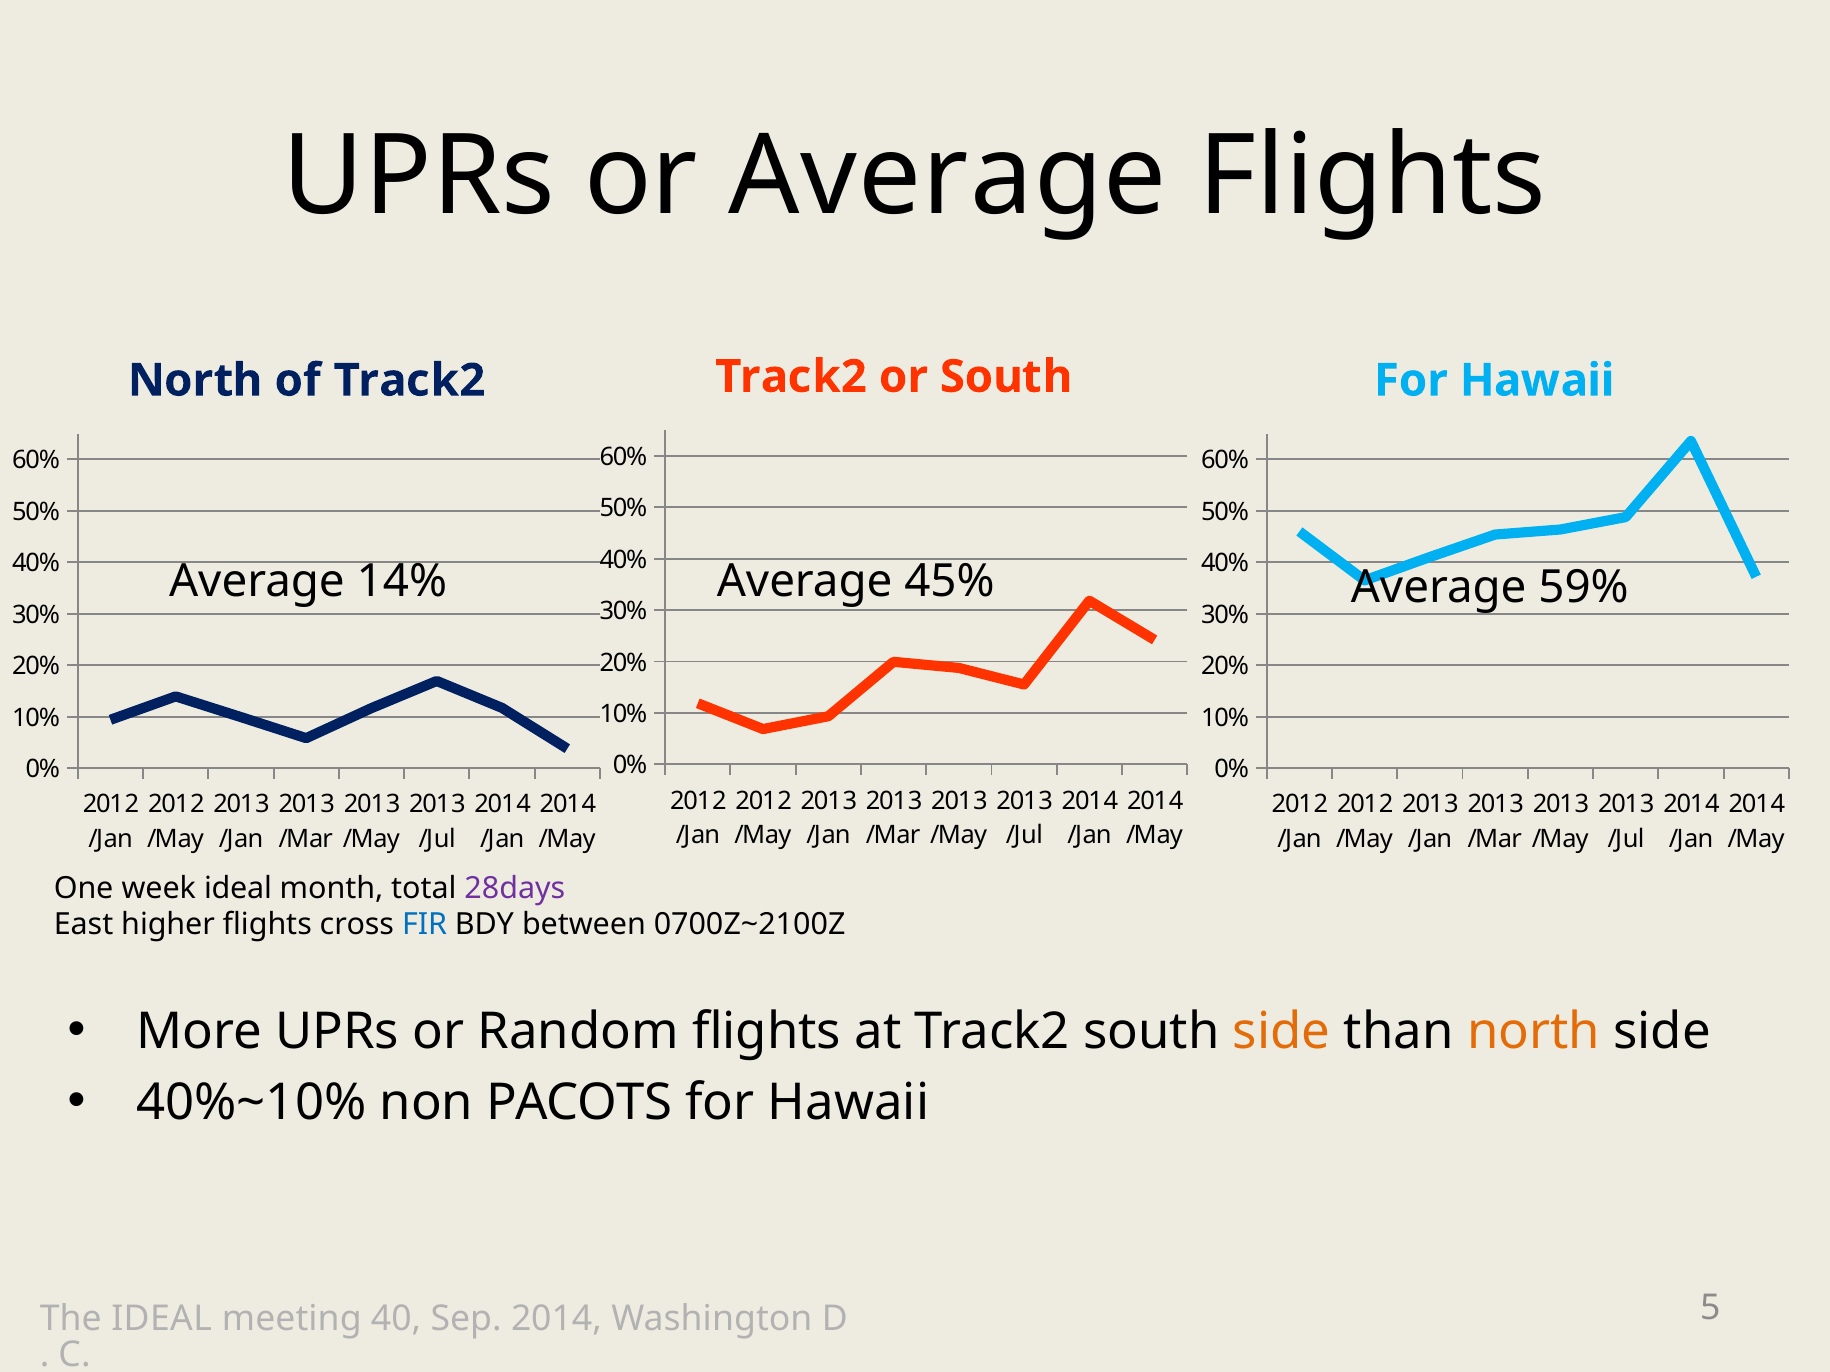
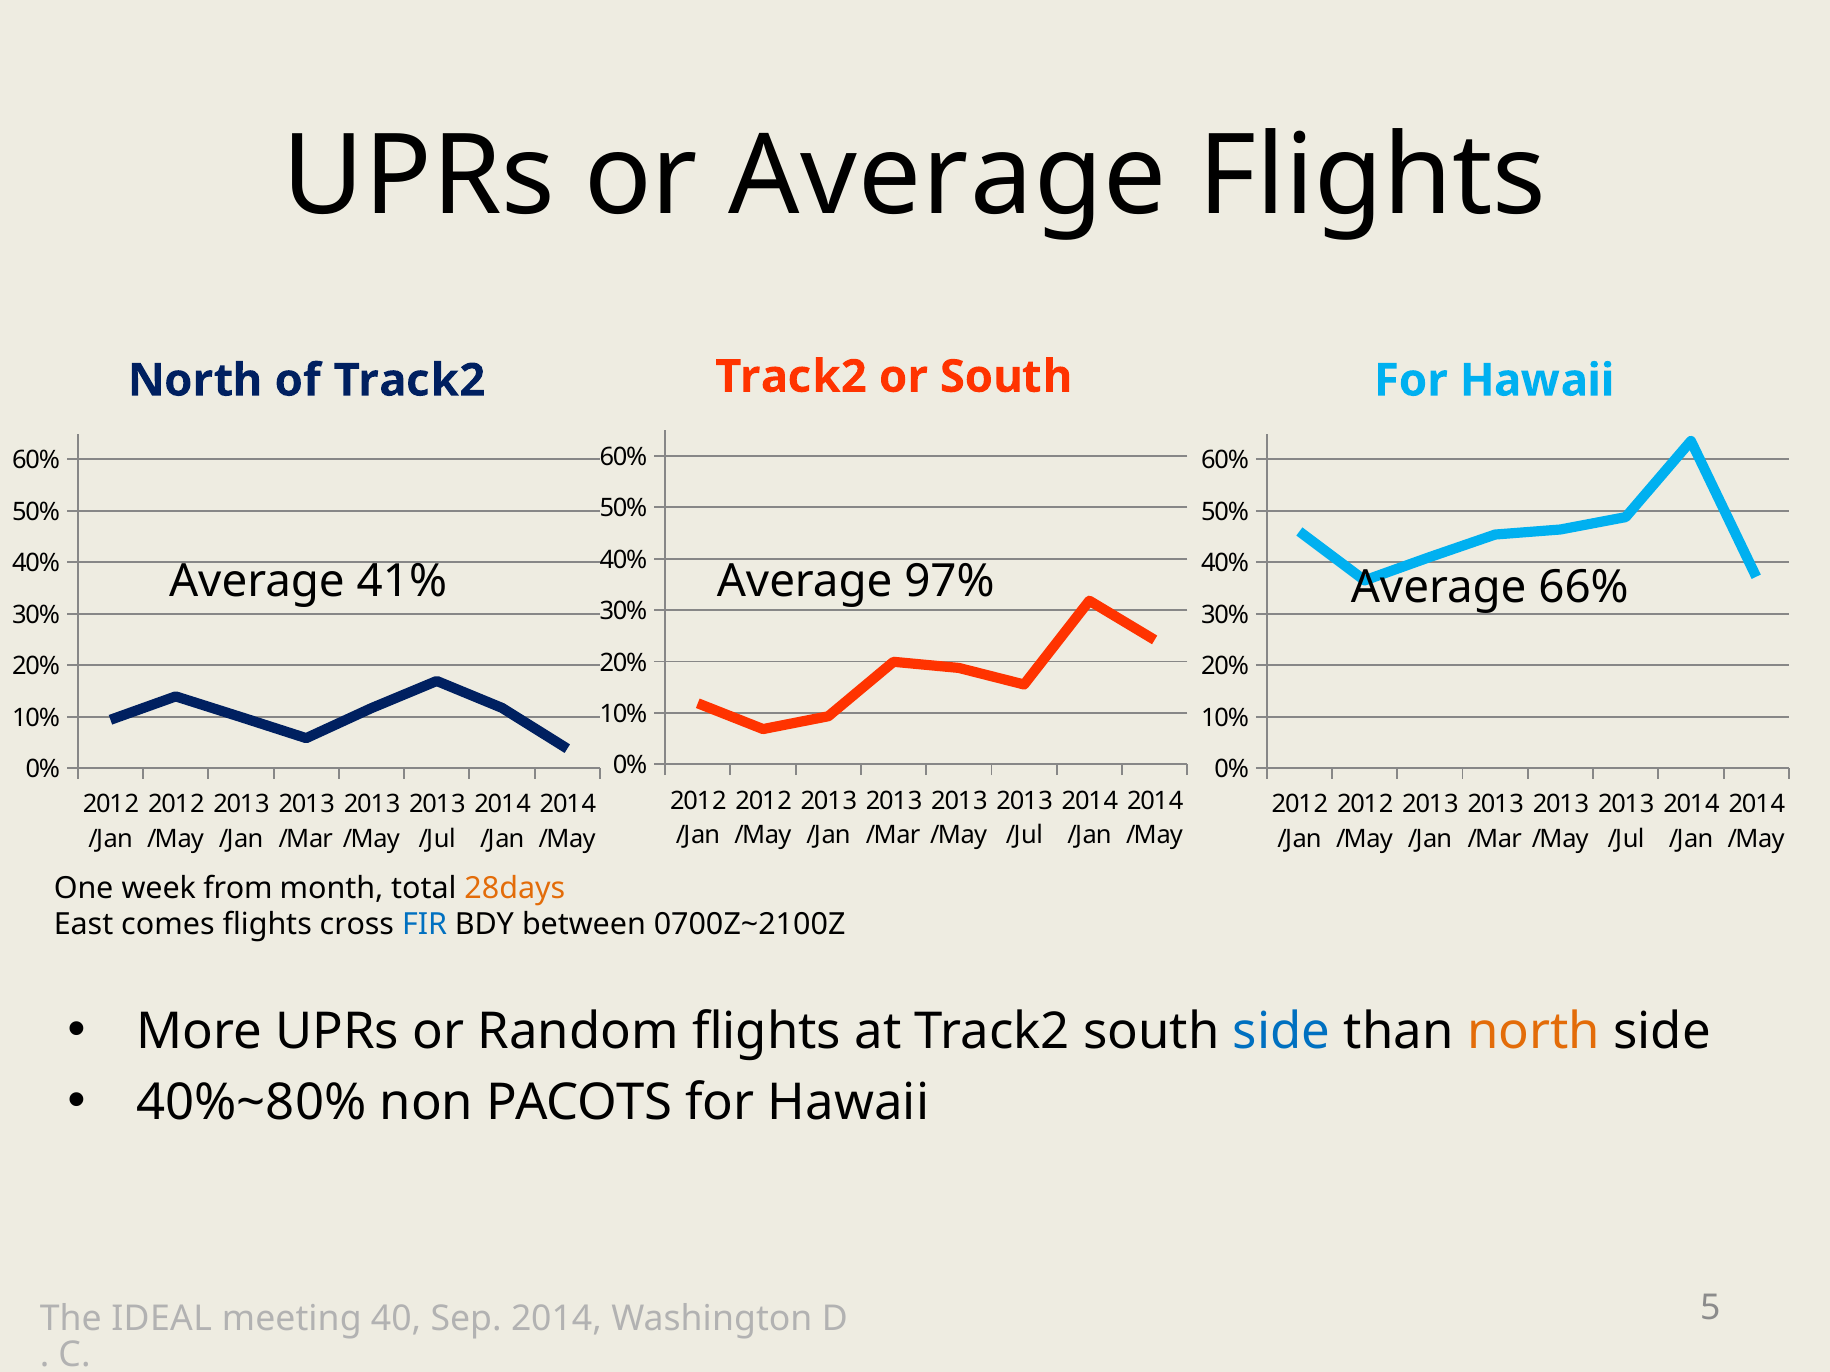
14%: 14% -> 41% (402, 582)
45%: 45% -> 97% (949, 582)
59%: 59% -> 66% (1584, 588)
week ideal: ideal -> from (238, 889)
28days colour: purple -> orange (515, 889)
higher: higher -> comes (168, 925)
side colour: orange -> blue (1282, 1032)
40%~10%: 40%~10% -> 40%~80% (251, 1103)
